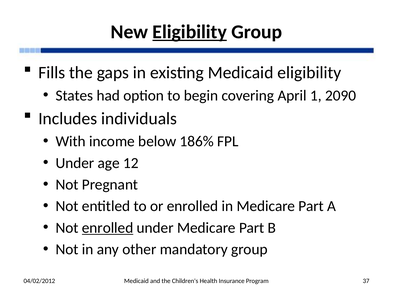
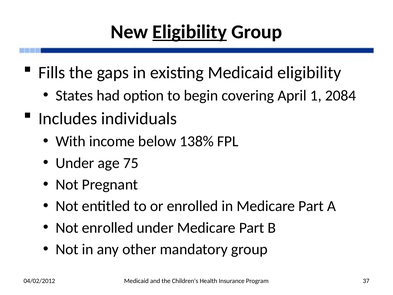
2090: 2090 -> 2084 (341, 95)
186%: 186% -> 138% (197, 141)
12: 12 -> 75 (131, 163)
enrolled underline: present -> none (108, 228)
